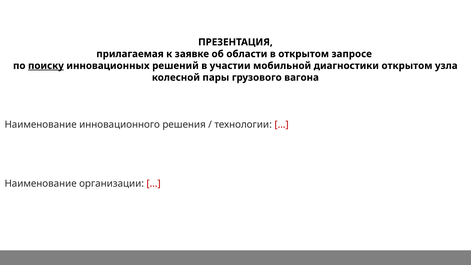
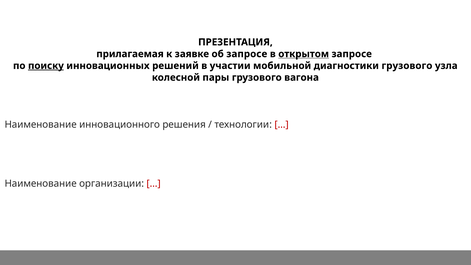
об области: области -> запросе (247, 54)
открытом underline: none -> present (304, 54)
диагностики открытом: открытом -> грузового (407, 66)
